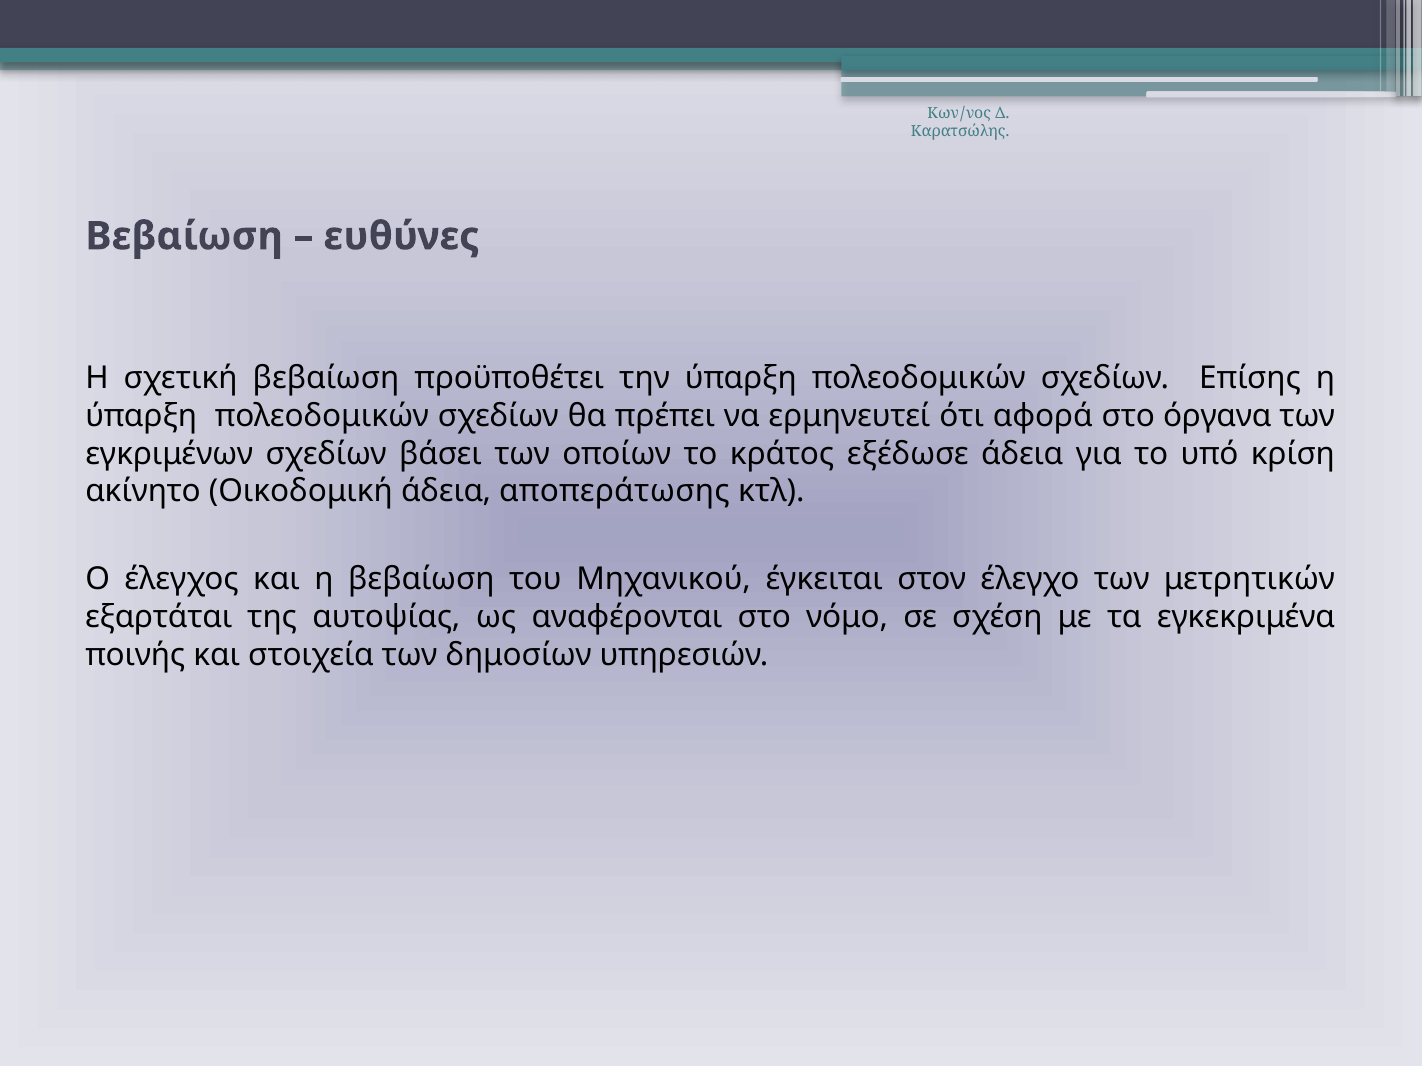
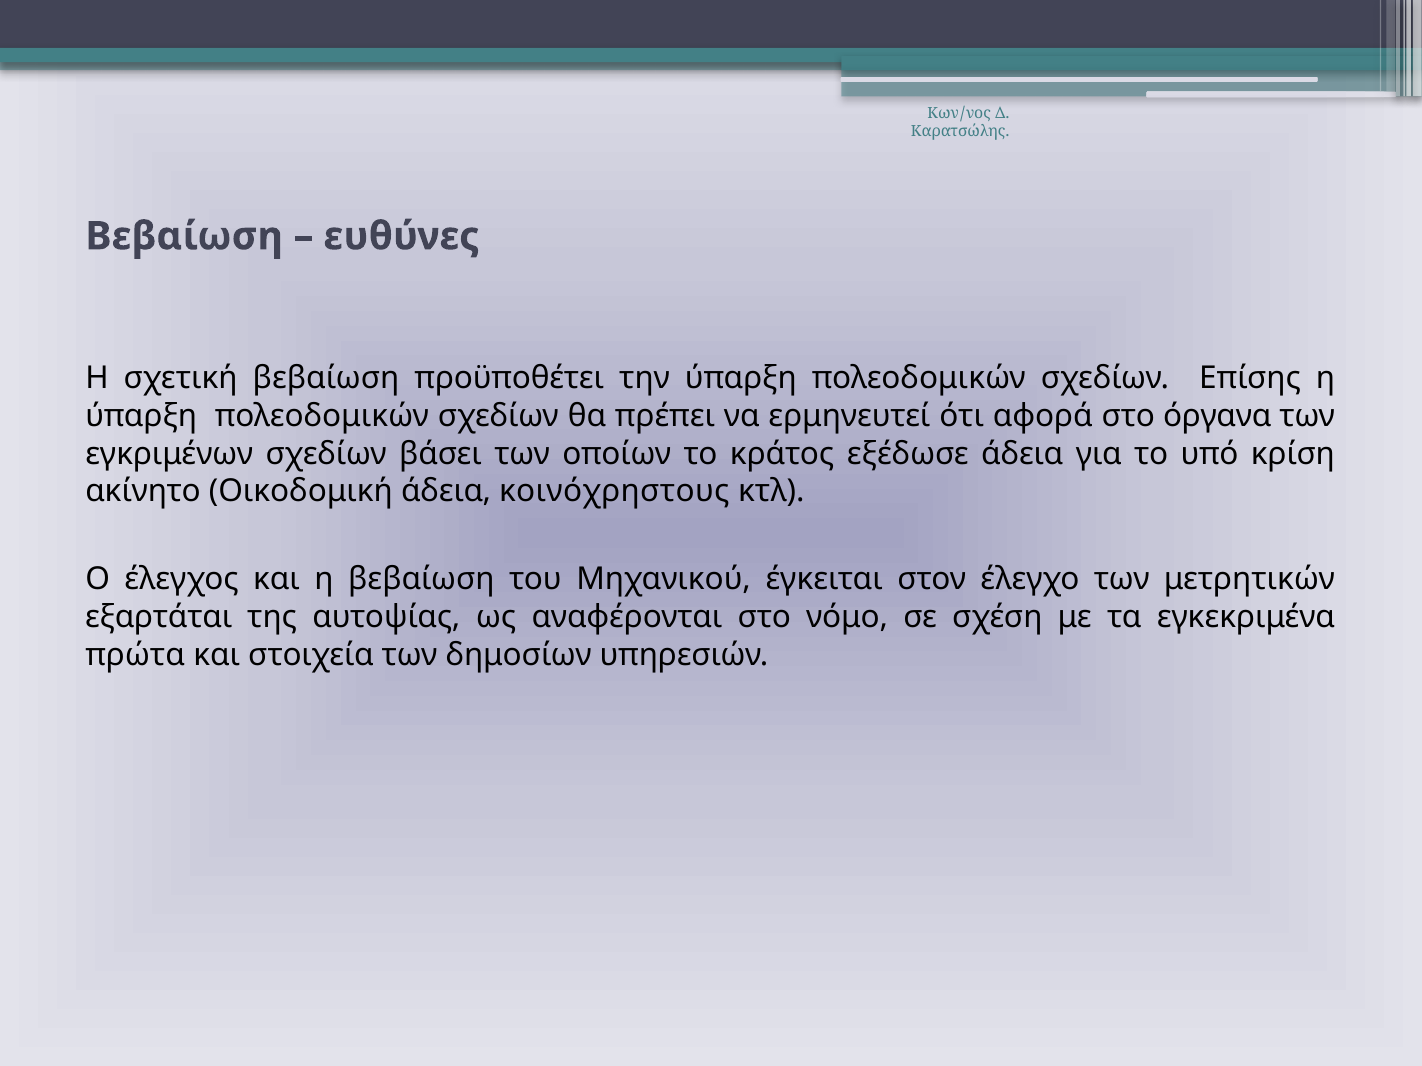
αποπεράτωσης: αποπεράτωσης -> κοινόχρηστους (614, 492)
ποινής: ποινής -> πρώτα (135, 655)
